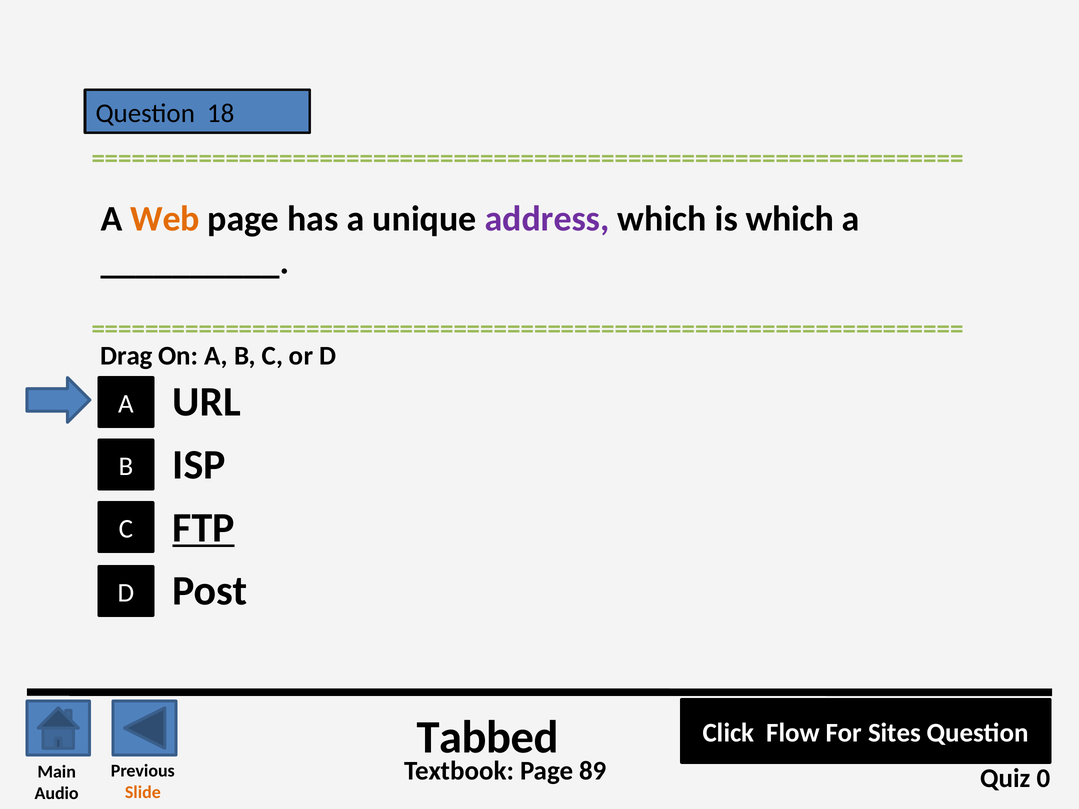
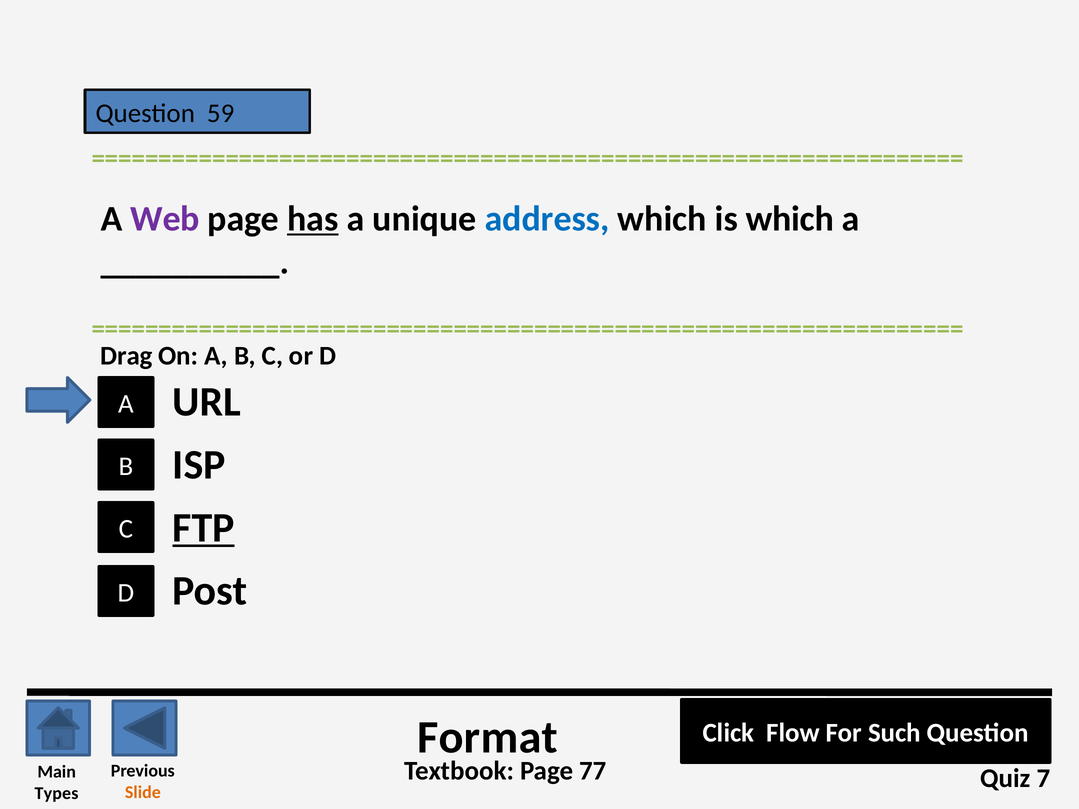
18: 18 -> 59 (221, 113)
Web colour: orange -> purple (165, 219)
has underline: none -> present (313, 219)
address colour: purple -> blue (547, 219)
Tabbed: Tabbed -> Format (487, 738)
Sites: Sites -> Such (894, 733)
89: 89 -> 77 (593, 771)
0: 0 -> 7 (1043, 779)
Audio: Audio -> Types (57, 794)
